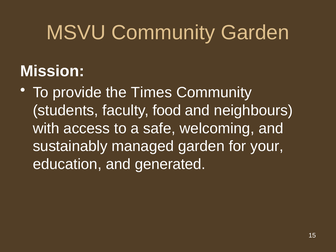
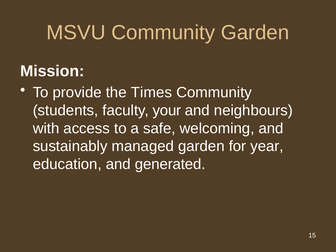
food: food -> your (167, 110)
your: your -> year (267, 146)
